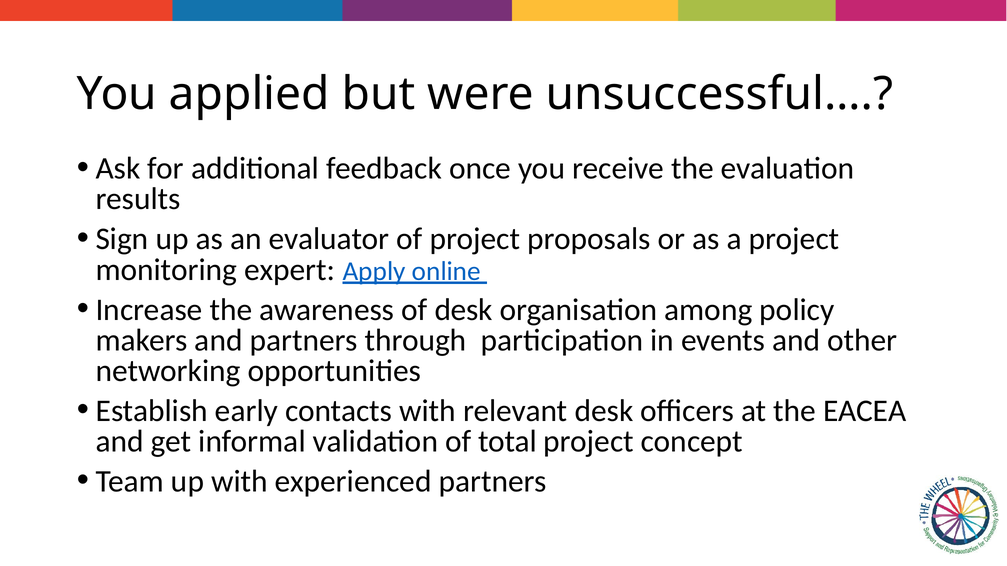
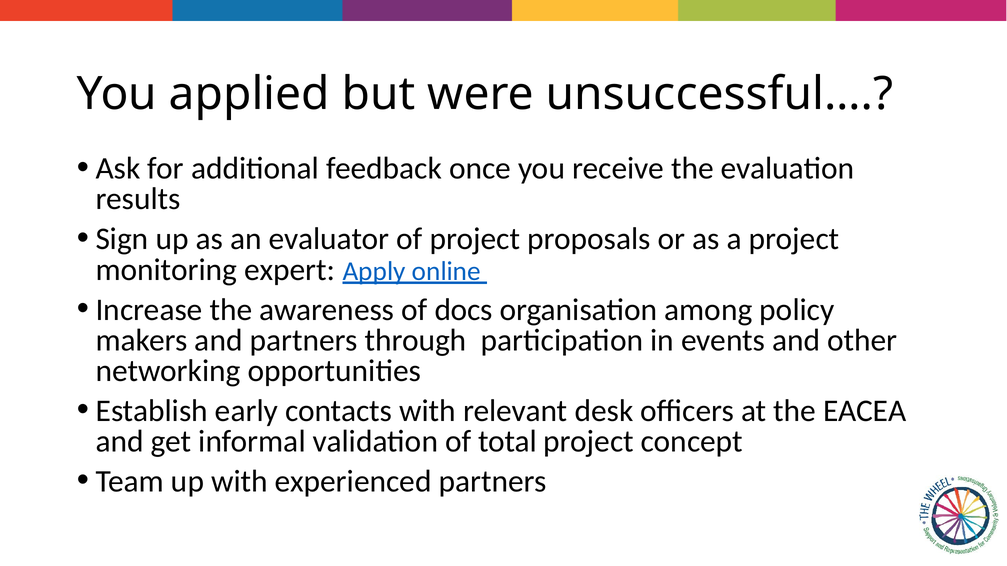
of desk: desk -> docs (464, 310)
